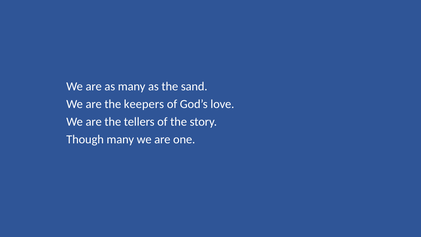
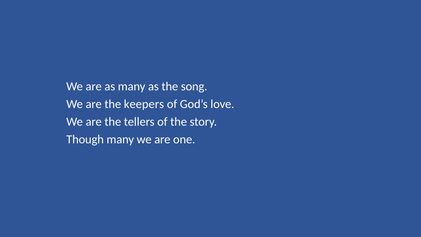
sand: sand -> song (194, 87)
